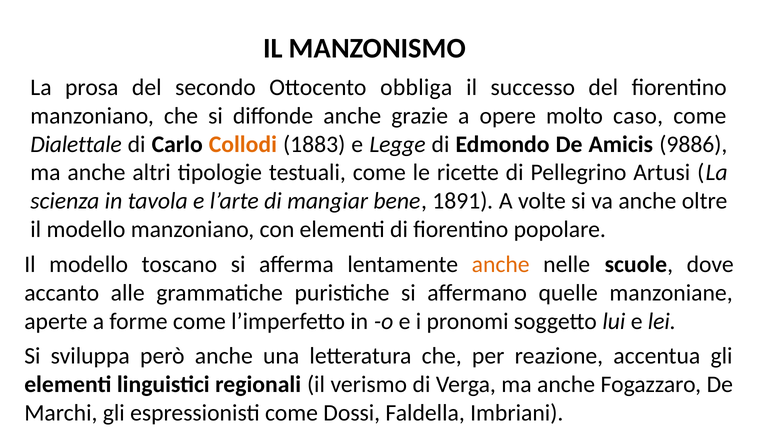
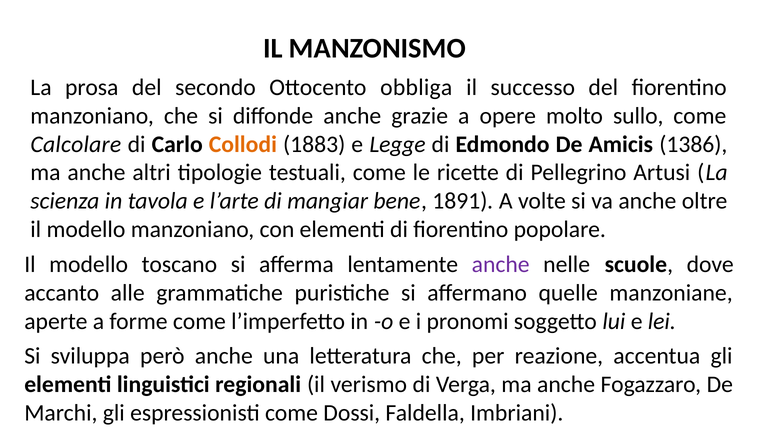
caso: caso -> sullo (638, 116)
Dialettale: Dialettale -> Calcolare (76, 144)
9886: 9886 -> 1386 (693, 144)
anche colour: orange -> purple (501, 264)
